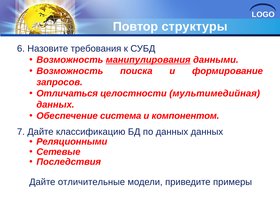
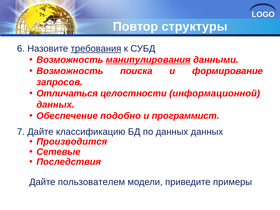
требования underline: none -> present (96, 49)
мультимедийная: мультимедийная -> информационной (215, 94)
система: система -> подобно (121, 116)
компонентом: компонентом -> программист (186, 116)
Реляционными: Реляционными -> Производится (72, 142)
отличительные: отличительные -> пользователем (91, 182)
